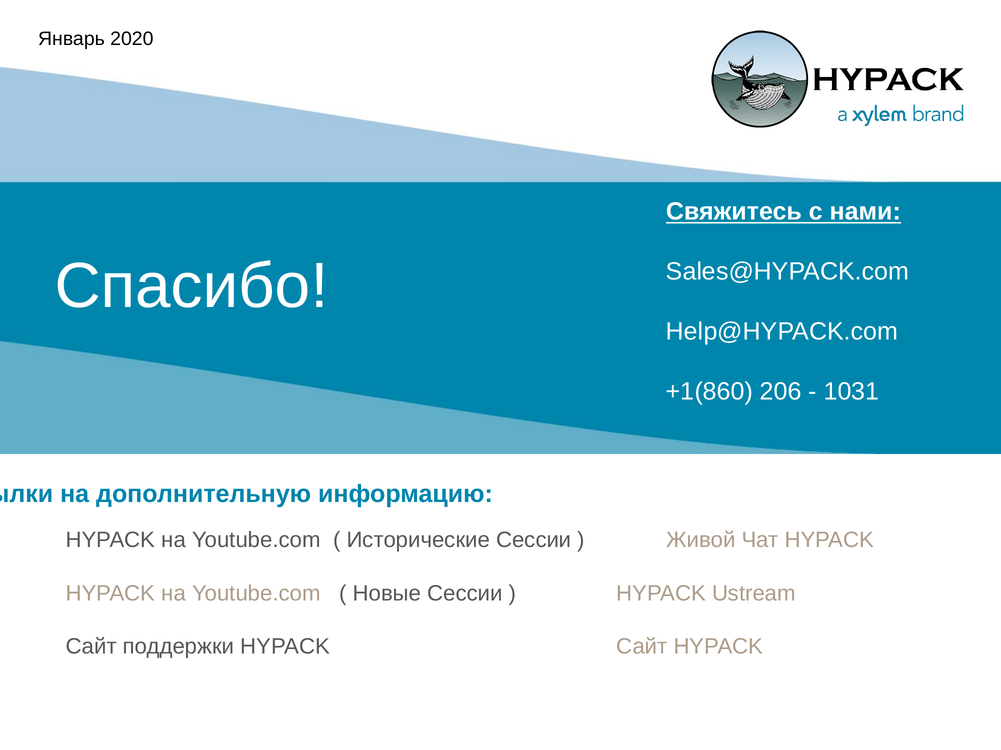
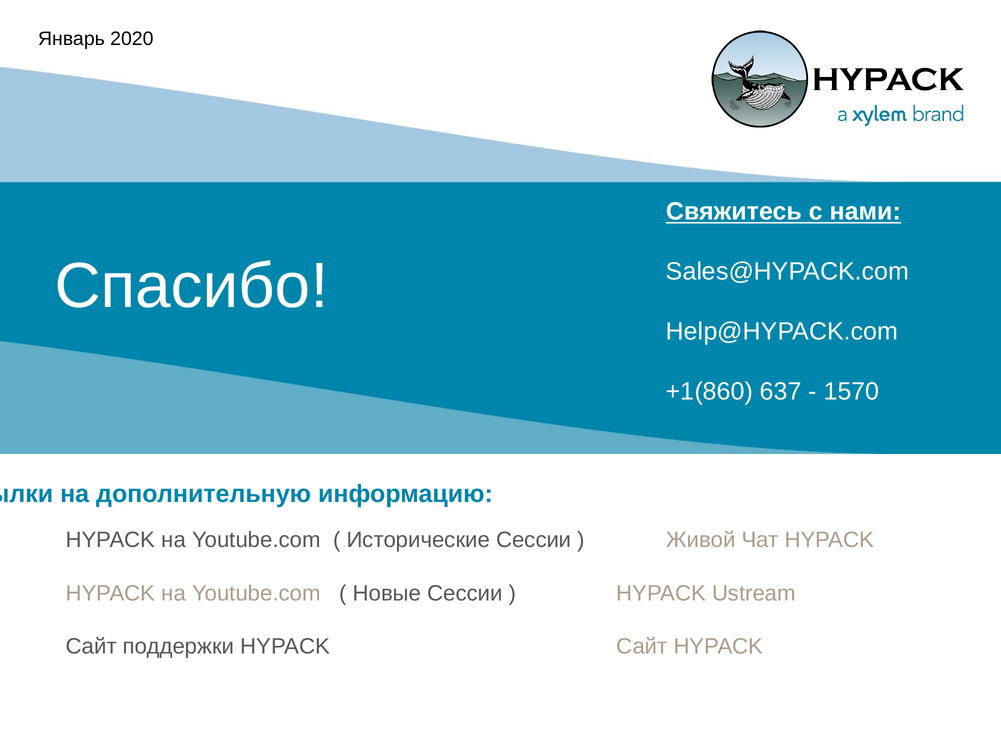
206: 206 -> 637 (781, 392)
1031: 1031 -> 1570 (851, 392)
